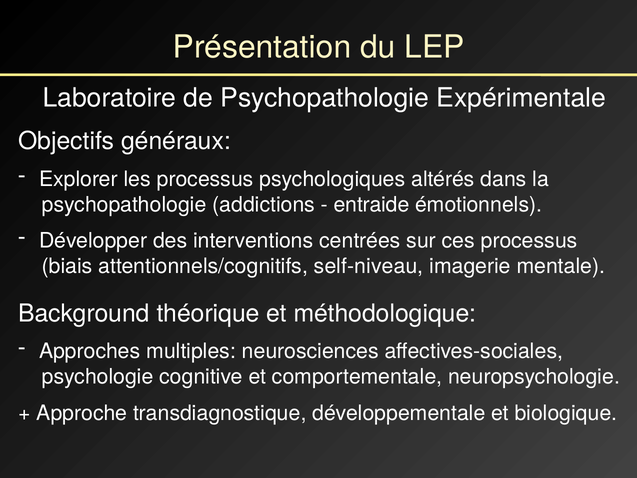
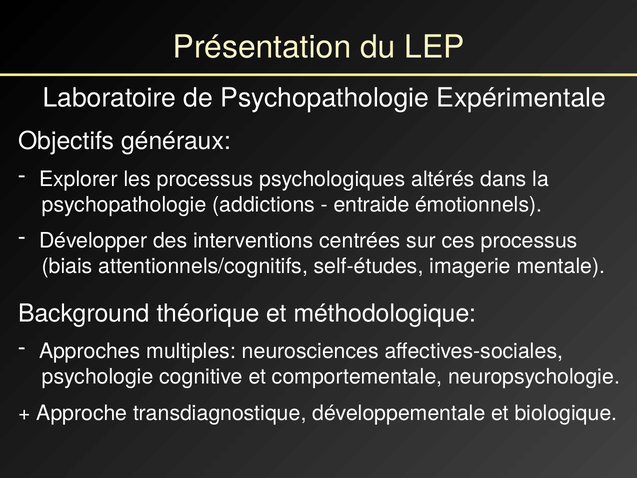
self-niveau: self-niveau -> self-études (369, 266)
